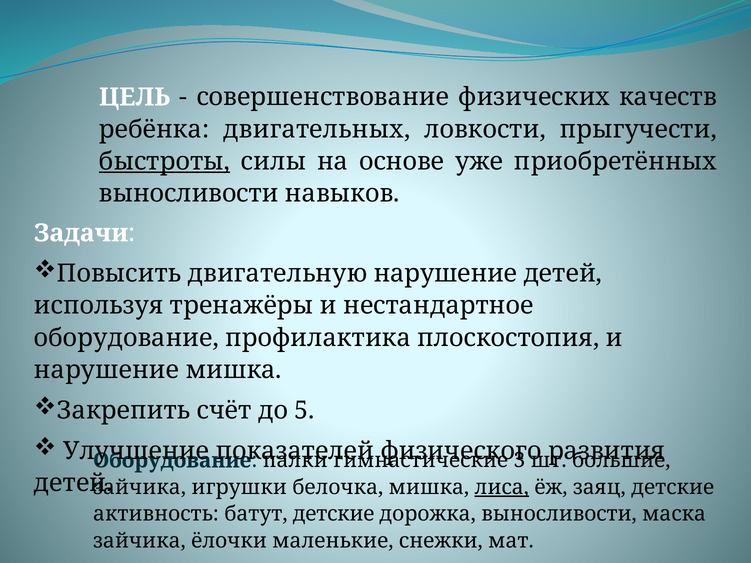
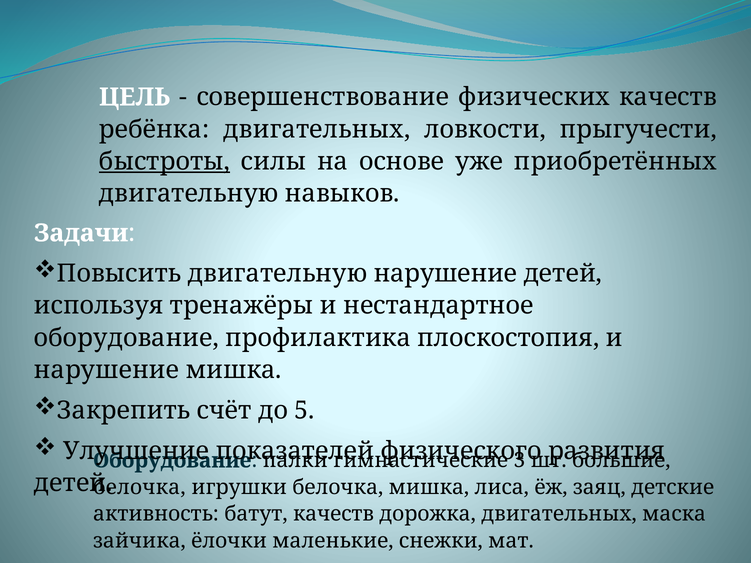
выносливости: выносливости -> двигательную (189, 194)
зайчика: зайчика -> белочка (139, 487)
лиса underline: present -> none (502, 487)
батут детские: детские -> качеств (334, 514)
дорожка выносливости: выносливости -> двигательных (559, 514)
